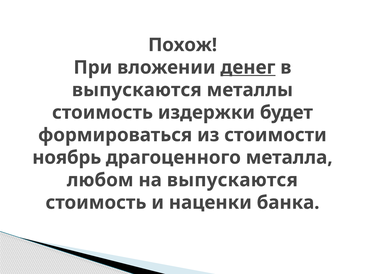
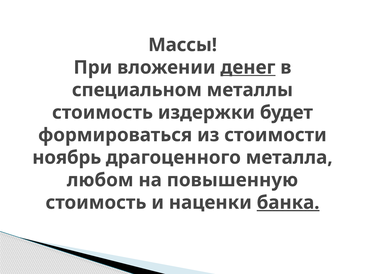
Похож: Похож -> Массы (183, 45)
выпускаются: выпускаются -> специальном (137, 90)
на выпускаются: выпускаются -> повышенную (232, 180)
банка underline: none -> present (288, 202)
